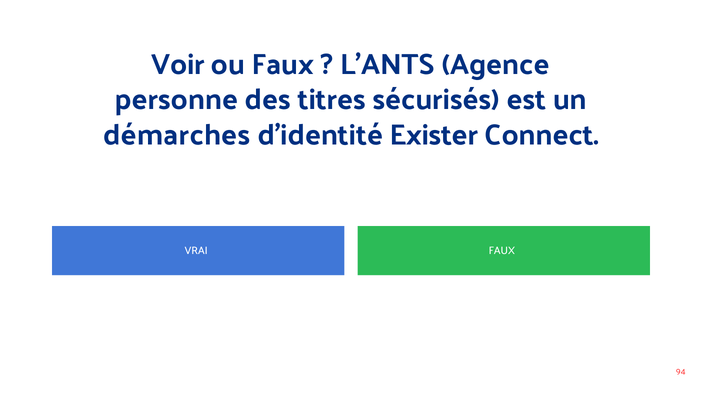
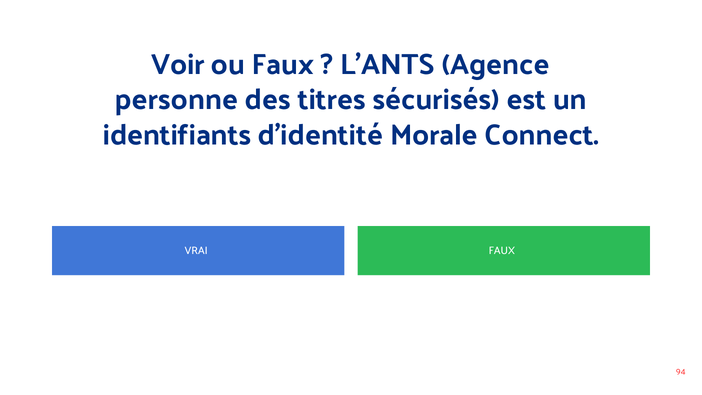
démarches: démarches -> identifiants (177, 135)
Exister: Exister -> Morale (434, 135)
